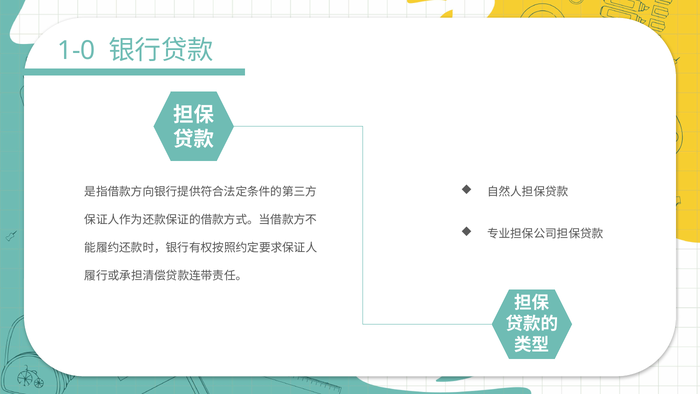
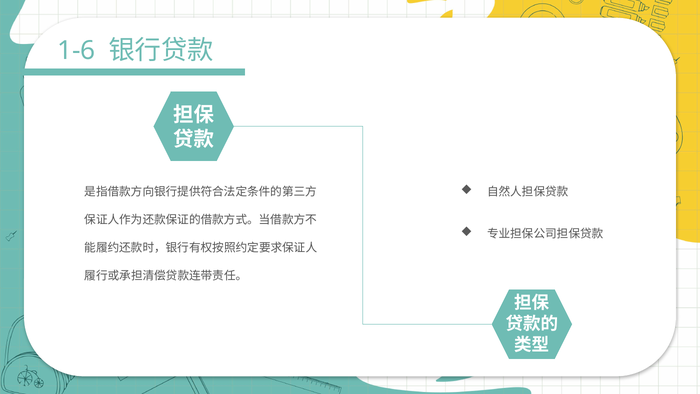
1-0: 1-0 -> 1-6 (76, 51)
